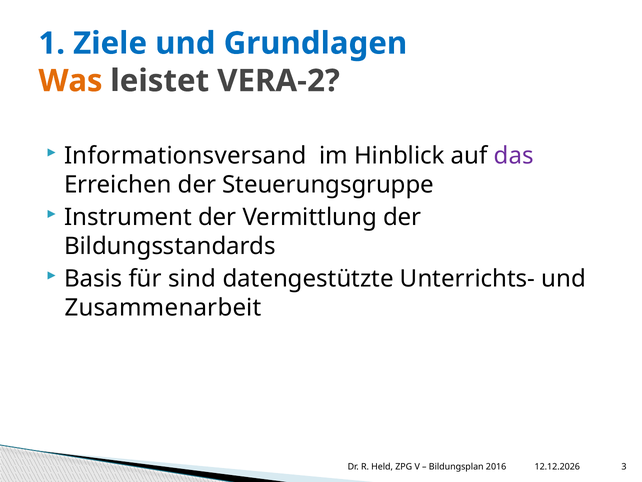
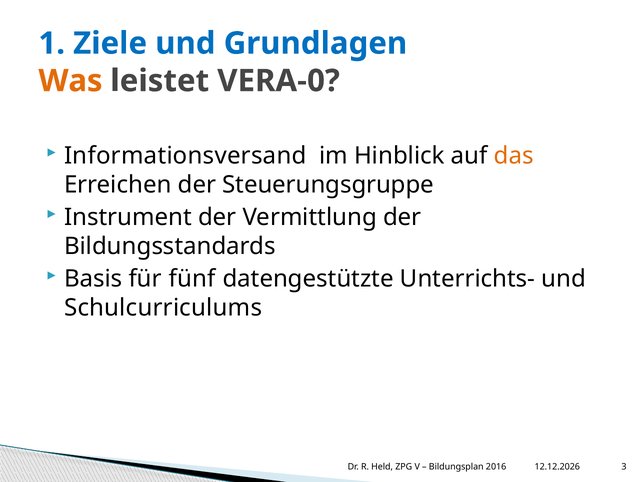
VERA-2: VERA-2 -> VERA-0 (279, 81)
das colour: purple -> orange (514, 156)
sind: sind -> fünf (192, 279)
Zusammenarbeit: Zusammenarbeit -> Schulcurriculums (163, 307)
